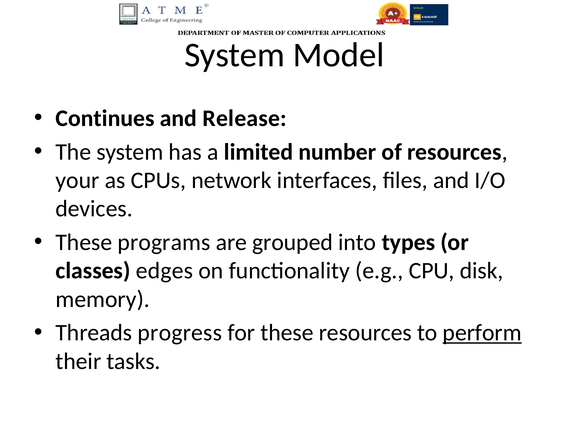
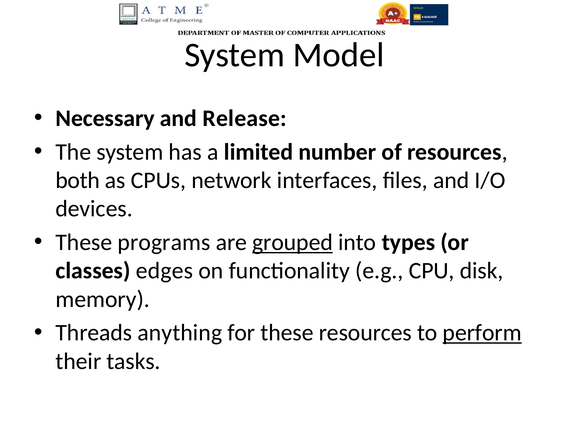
Continues: Continues -> Necessary (105, 118)
your: your -> both (78, 180)
grouped underline: none -> present (293, 242)
progress: progress -> anything (180, 333)
